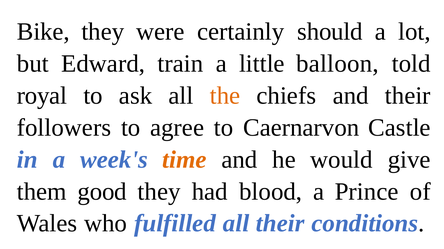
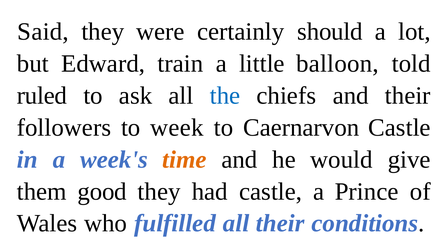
Bike: Bike -> Said (43, 32)
royal: royal -> ruled (42, 96)
the colour: orange -> blue (225, 96)
agree: agree -> week (177, 128)
had blood: blood -> castle (271, 192)
